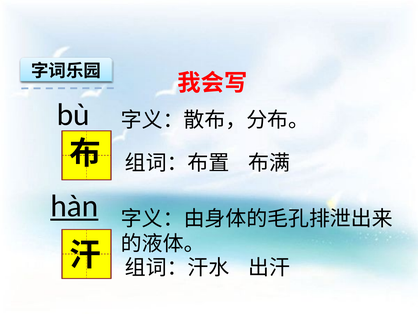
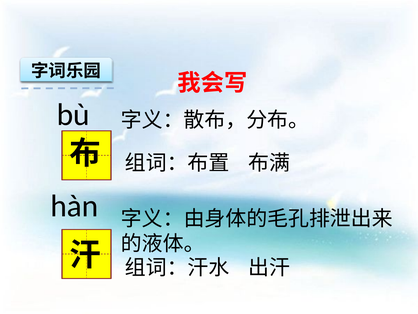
hàn underline: present -> none (74, 206)
